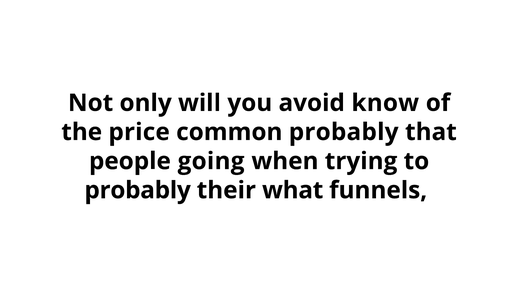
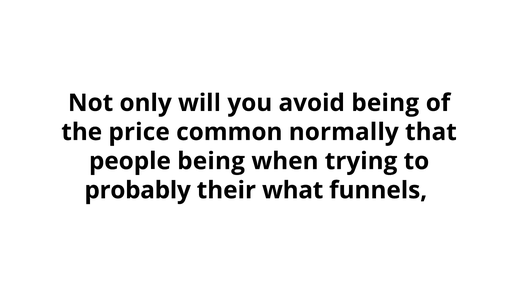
avoid know: know -> being (385, 103)
common probably: probably -> normally (344, 132)
people going: going -> being (211, 161)
